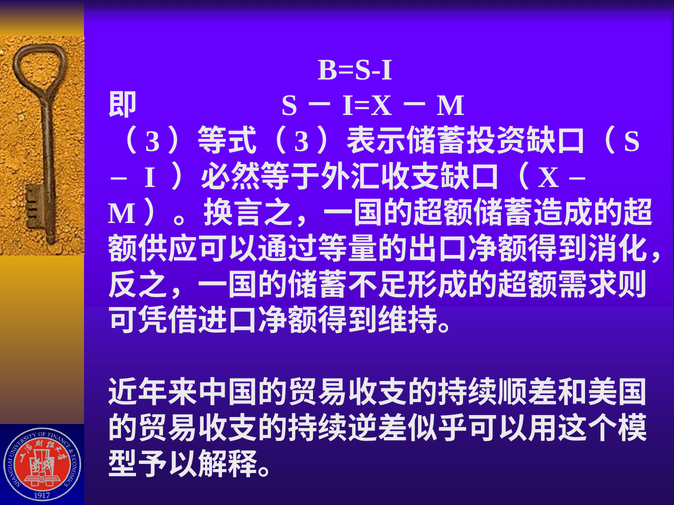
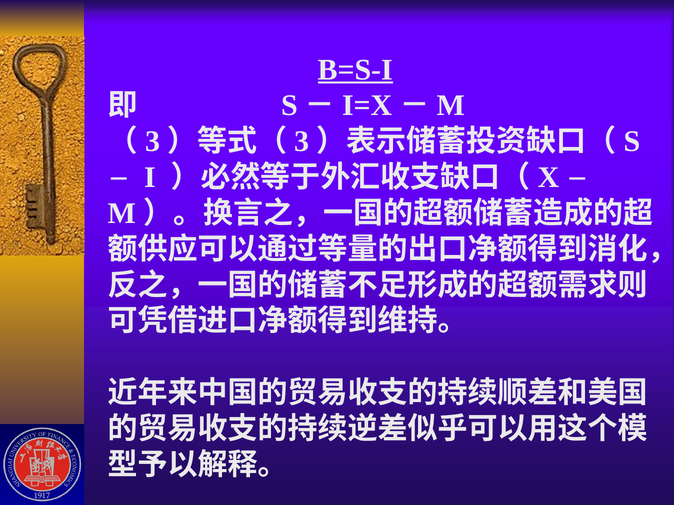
B=S-I underline: none -> present (355, 70)
